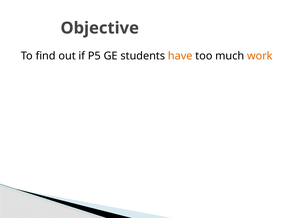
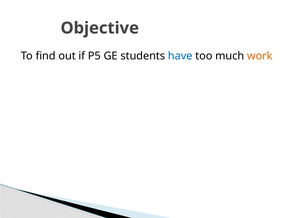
have colour: orange -> blue (180, 56)
